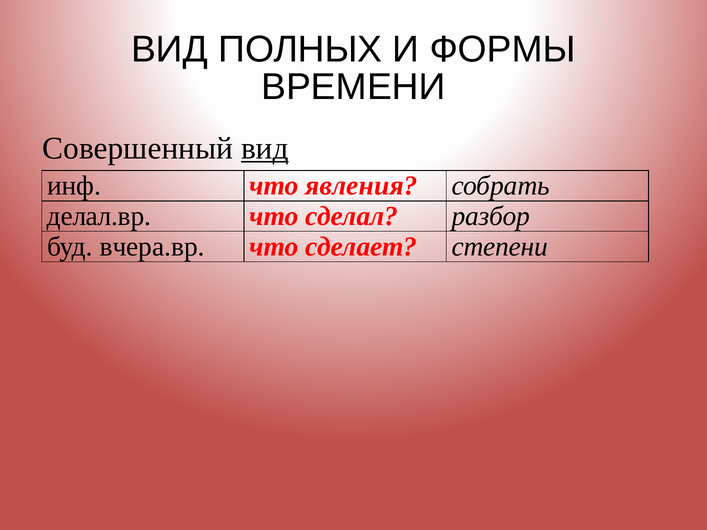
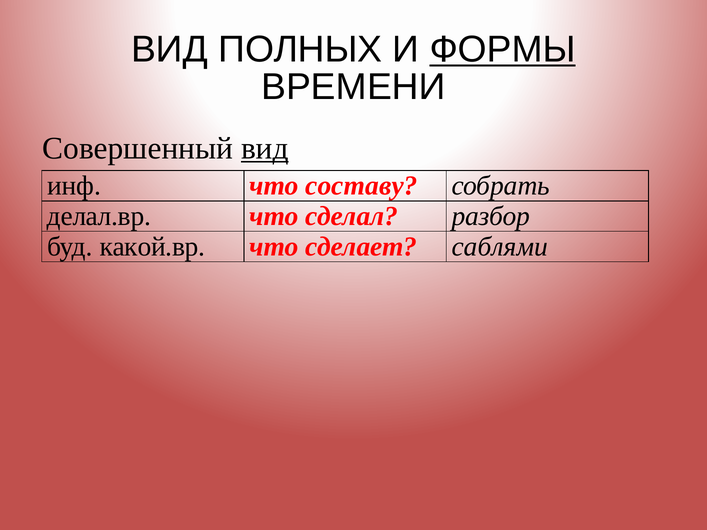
ФОРМЫ underline: none -> present (503, 49)
явления: явления -> составу (361, 186)
вчера.вр: вчера.вр -> какой.вр (152, 247)
степени: степени -> саблями (500, 247)
